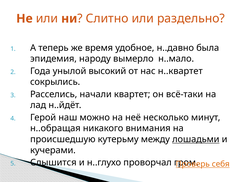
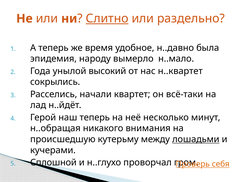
Слитно underline: none -> present (107, 19)
наш можно: можно -> теперь (95, 118)
Слышится: Слышится -> Сплошной (53, 163)
